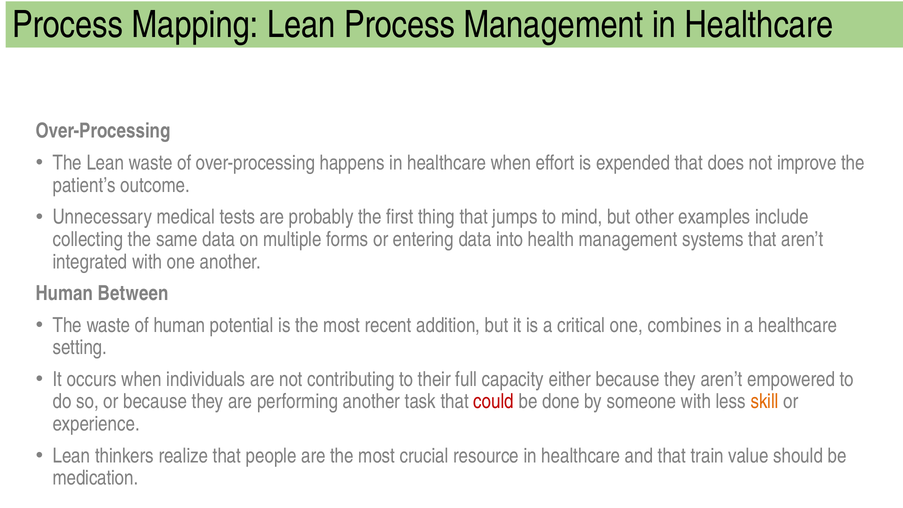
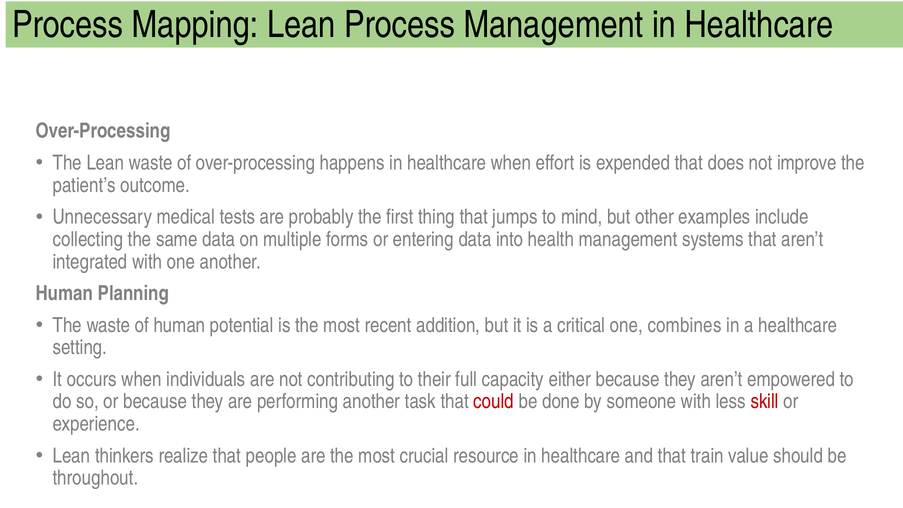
Between: Between -> Planning (133, 293)
skill colour: orange -> red (765, 402)
medication: medication -> throughout (95, 478)
